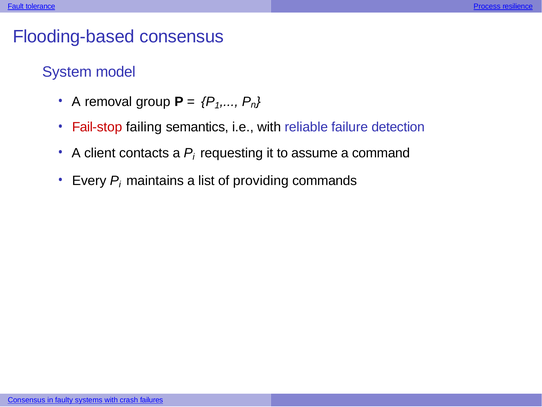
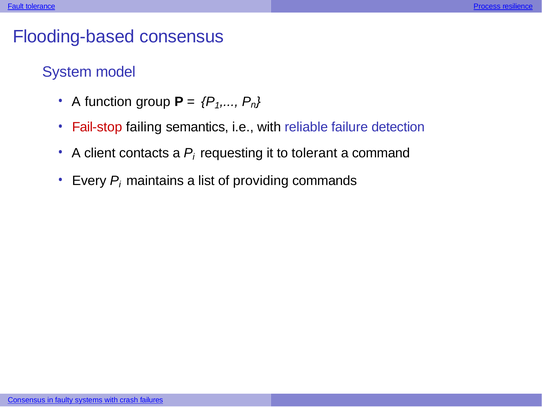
removal: removal -> function (108, 102)
assume: assume -> tolerant (314, 153)
